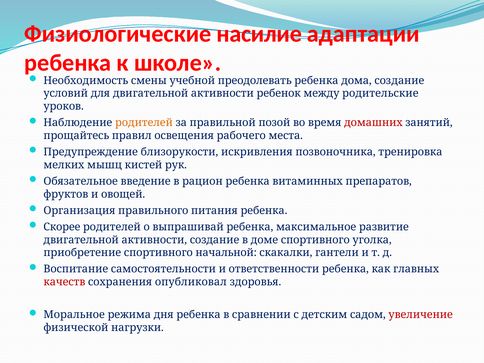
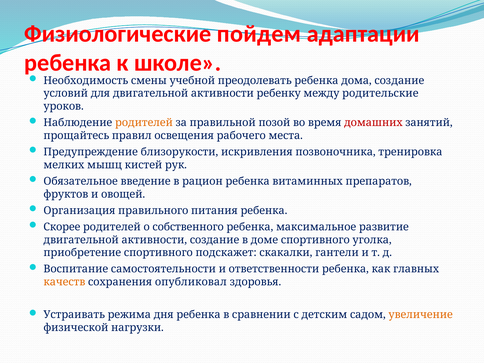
насилие: насилие -> пойдем (259, 34)
ребенок: ребенок -> ребенку (279, 93)
выпрашивай: выпрашивай -> собственного (188, 227)
начальной: начальной -> подскажет (226, 253)
качеств colour: red -> orange (64, 282)
Моральное: Моральное -> Устраивать (74, 315)
увеличение colour: red -> orange (421, 315)
